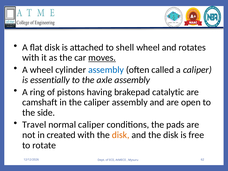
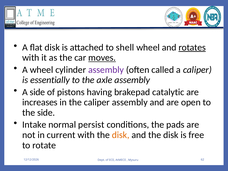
rotates underline: none -> present (192, 47)
assembly colour: blue -> purple (106, 70)
A ring: ring -> side (37, 92)
camshaft: camshaft -> increases (40, 102)
Travel: Travel -> Intake (34, 125)
normal caliper: caliper -> persist (91, 125)
created: created -> current (61, 135)
